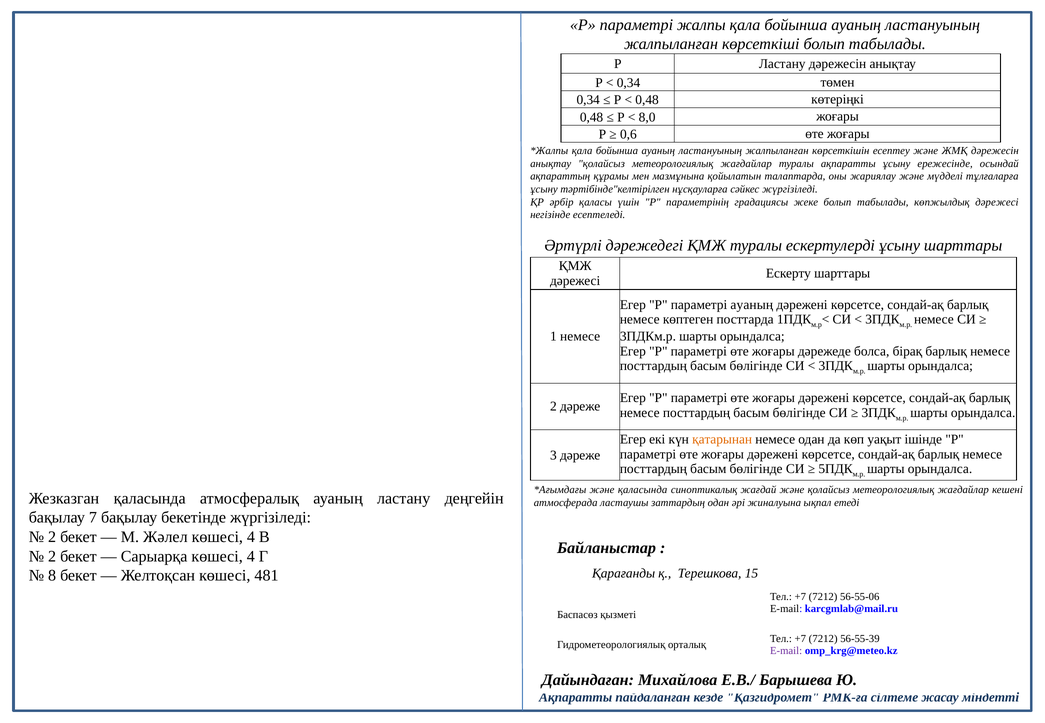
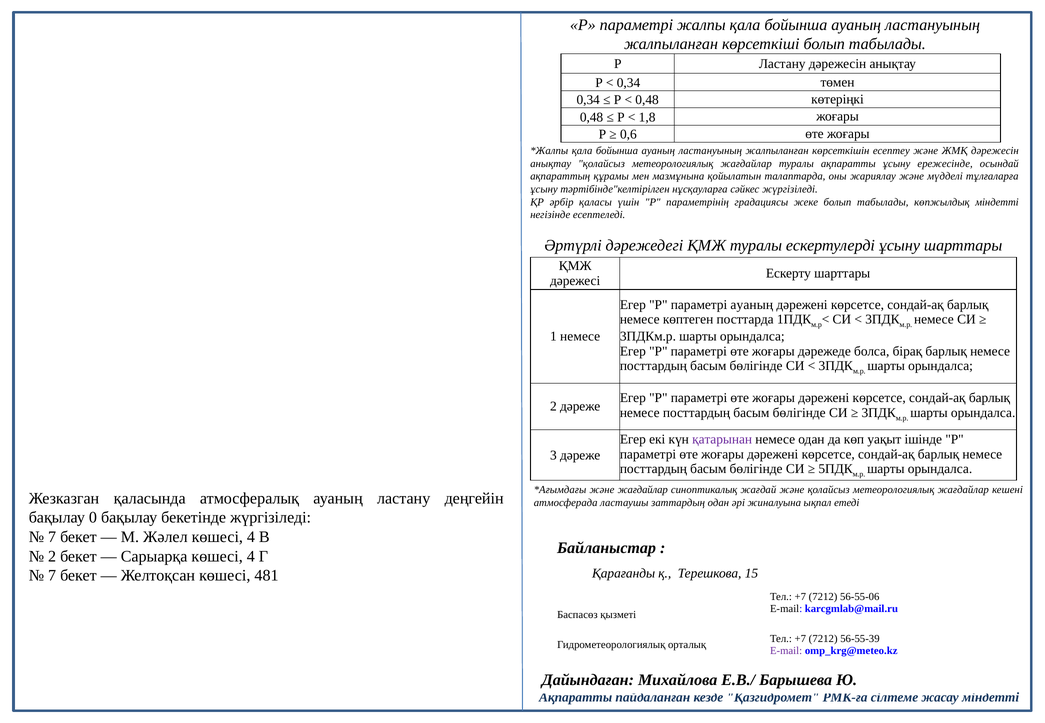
8,0: 8,0 -> 1,8 (647, 117)
көпжылдық дәрежесі: дәрежесі -> міндетті (997, 202)
қатарынан colour: orange -> purple (722, 440)
және қаласында: қаласында -> жағдайлар (643, 490)
7: 7 -> 0 (93, 518)
2: 2 -> 7 (52, 537)
8: 8 -> 7 (52, 576)
